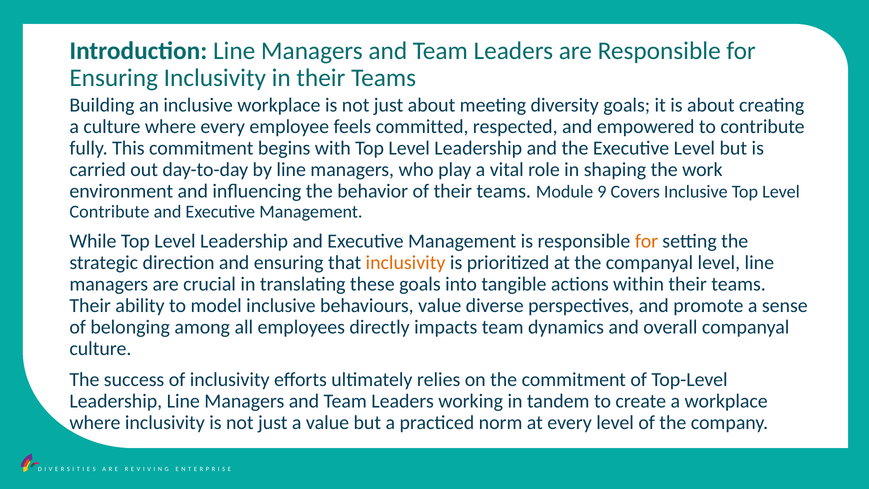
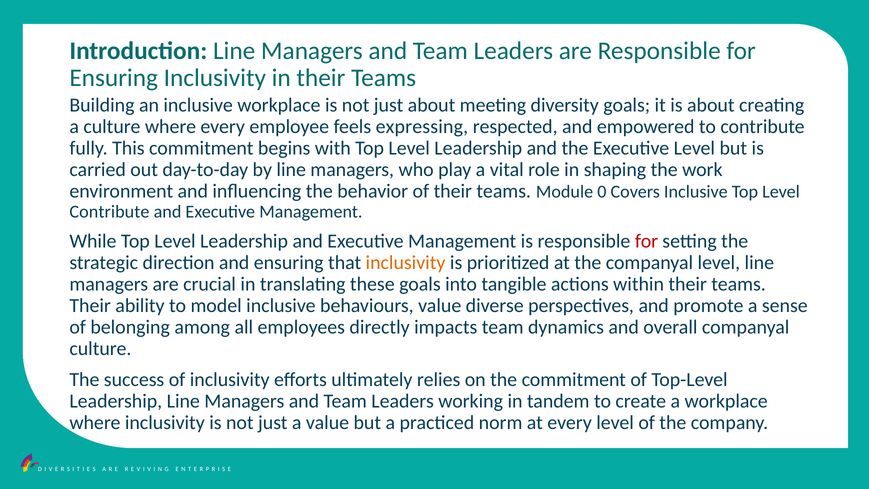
committed: committed -> expressing (422, 127)
9: 9 -> 0 (602, 192)
for colour: orange -> red (646, 241)
